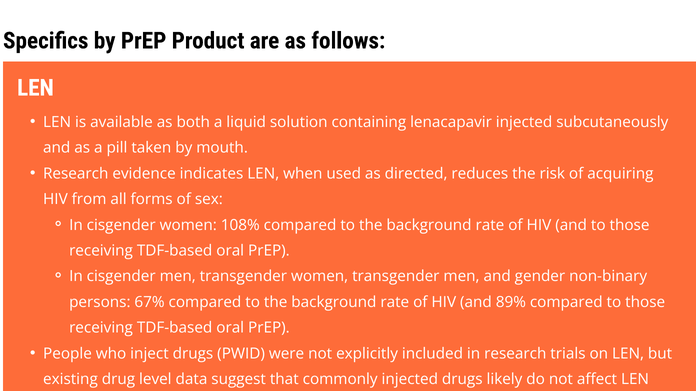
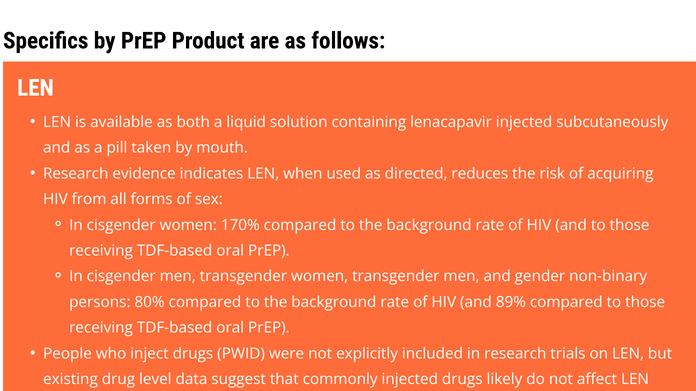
108%: 108% -> 170% (240, 225)
67%: 67% -> 80% (150, 302)
